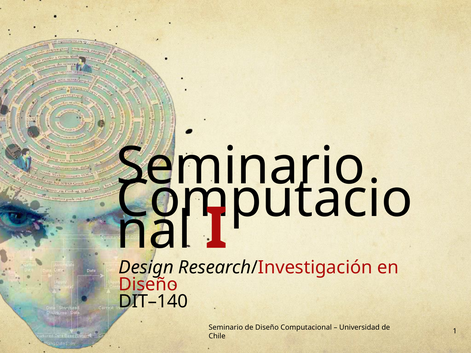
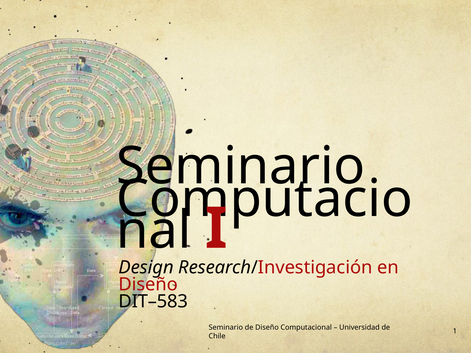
DIT–140: DIT–140 -> DIT–583 (153, 302)
